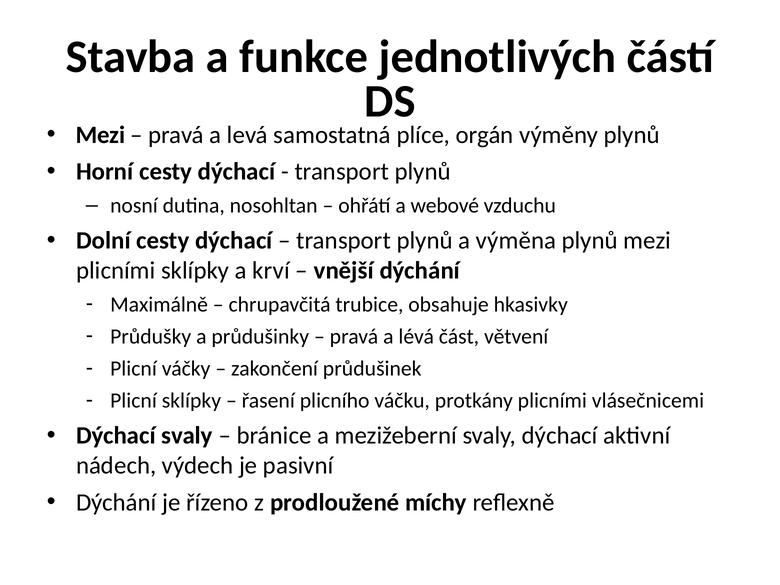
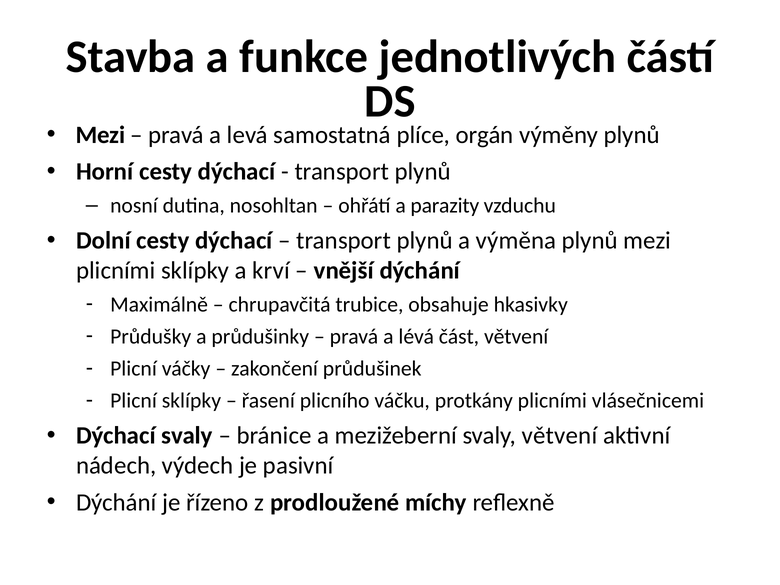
webové: webové -> parazity (445, 206)
svaly dýchací: dýchací -> větvení (560, 436)
